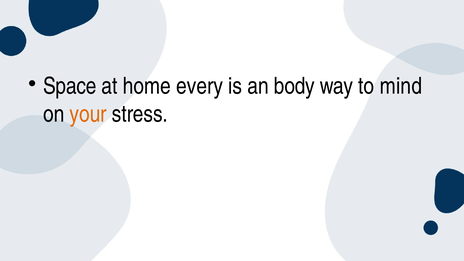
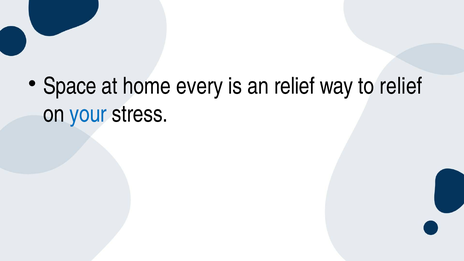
an body: body -> relief (294, 86)
to mind: mind -> relief (401, 86)
your colour: orange -> blue (88, 114)
